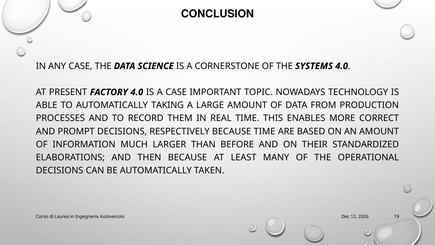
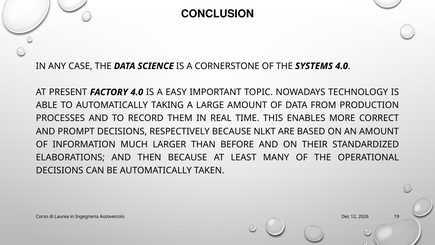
A CASE: CASE -> EASY (176, 92)
BECAUSE TIME: TIME -> NLKT (265, 131)
